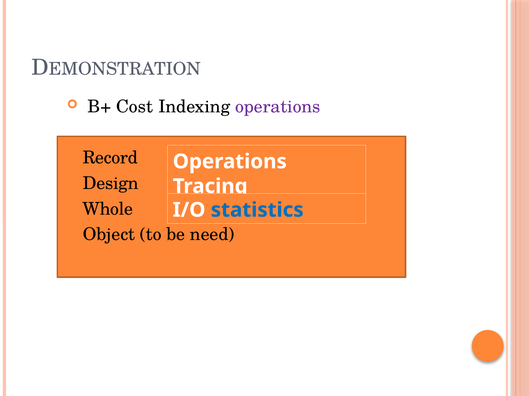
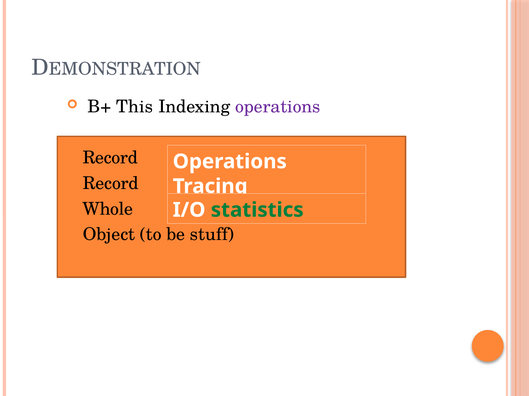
Cost: Cost -> This (135, 107)
Design: Design -> Record (111, 184)
statistics colour: blue -> green (257, 210)
need: need -> stuff (212, 235)
